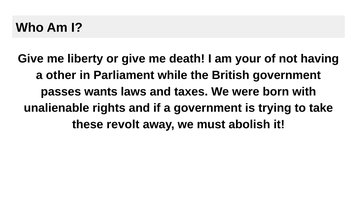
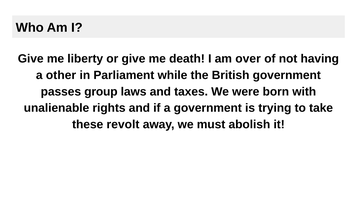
your: your -> over (248, 59)
wants: wants -> group (101, 92)
